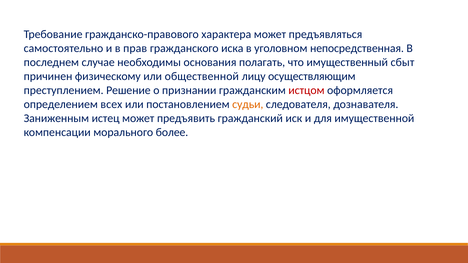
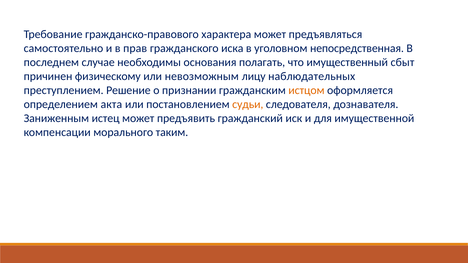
общественной: общественной -> невозможным (202, 76)
осуществляющим: осуществляющим -> наблюдательных (312, 76)
истцом colour: red -> orange (306, 90)
всех: всех -> акта (111, 105)
более: более -> таким (172, 133)
